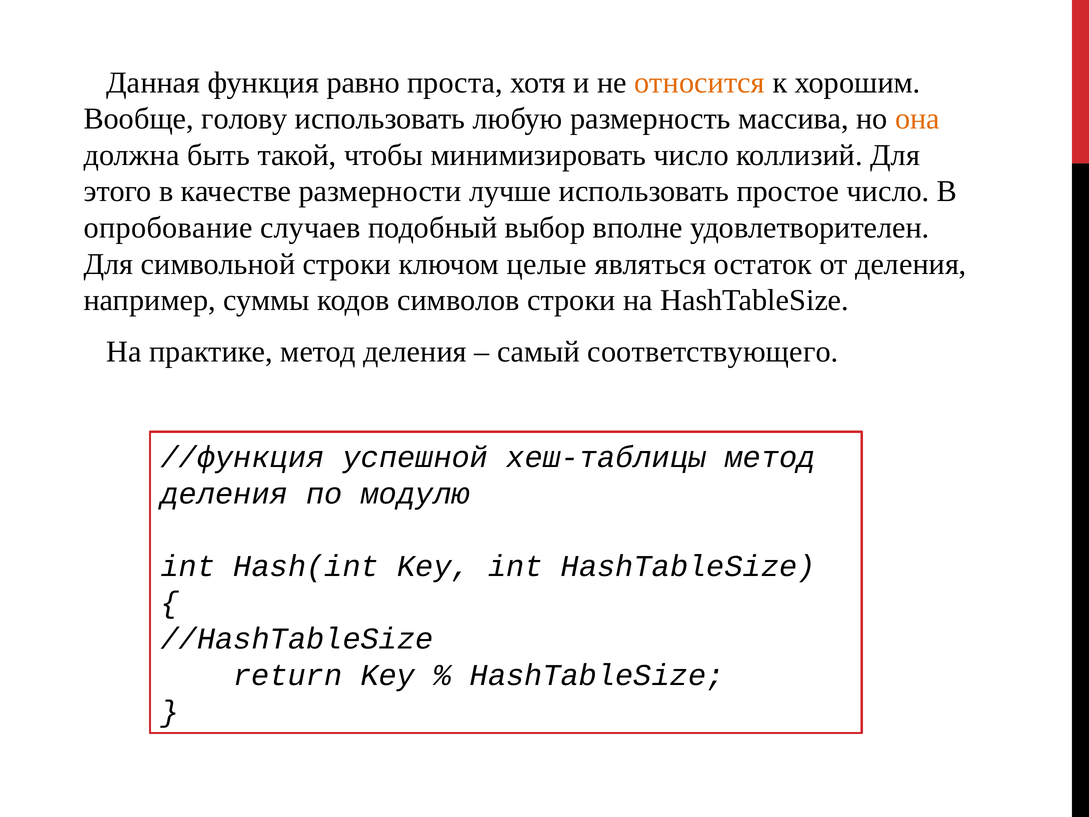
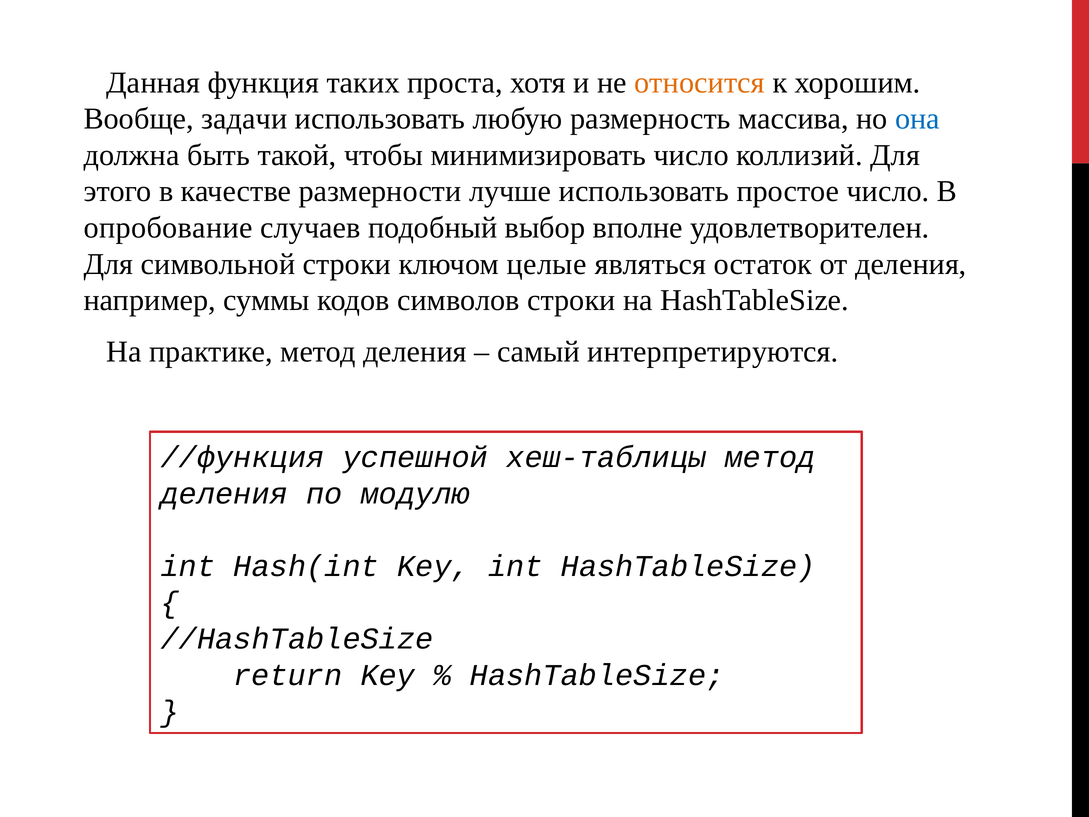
равно: равно -> таких (363, 82)
голову: голову -> задачи (244, 119)
она colour: orange -> blue (917, 119)
соответствующего: соответствующего -> интерпретируются (713, 352)
